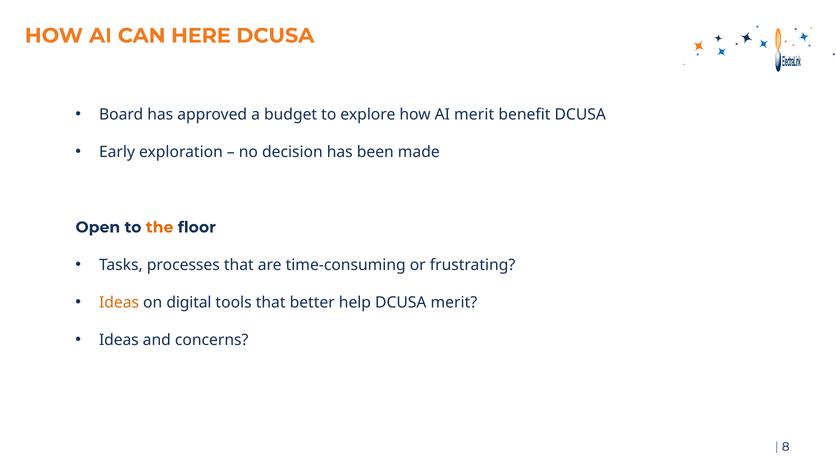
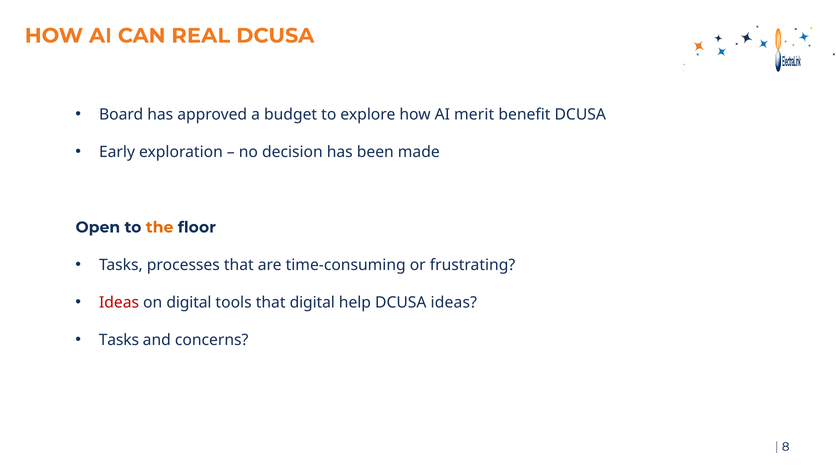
HERE: HERE -> REAL (201, 36)
Ideas colour: orange -> red (119, 303)
that better: better -> digital (312, 303)
DCUSA merit: merit -> ideas (454, 303)
Ideas: Ideas -> Tasks (119, 340)
